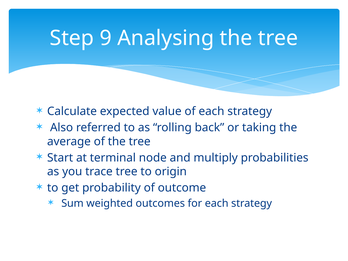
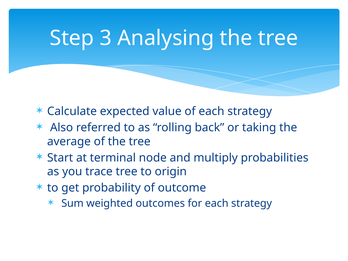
9: 9 -> 3 (106, 38)
